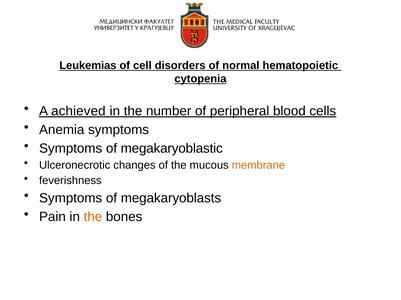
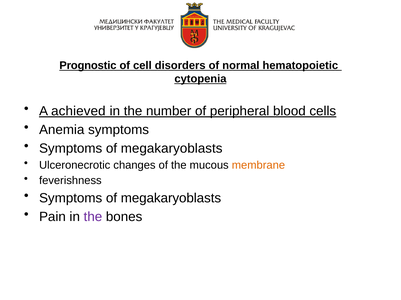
Leukemias: Leukemias -> Prognostic (88, 66)
megakaryoblastic: megakaryoblastic -> megakaryoblasts (172, 149)
the colour: orange -> purple (93, 217)
